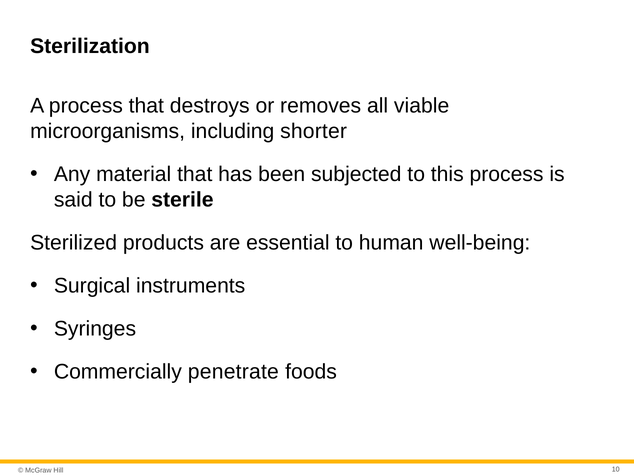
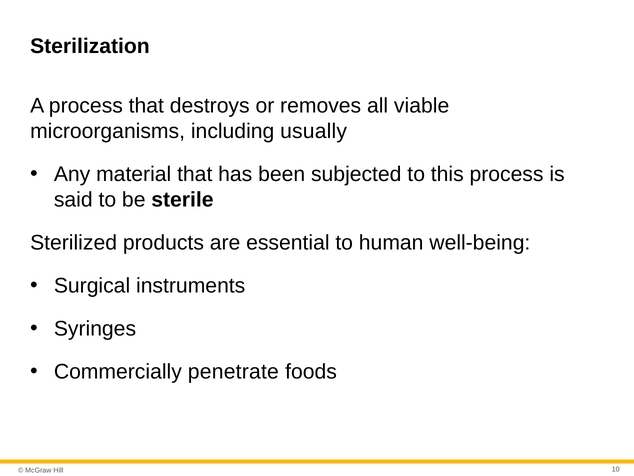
shorter: shorter -> usually (314, 131)
